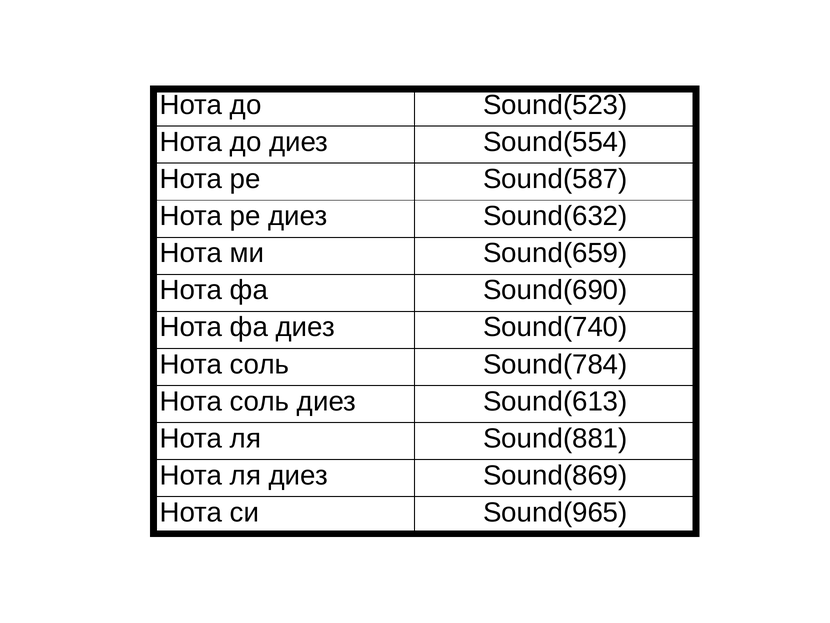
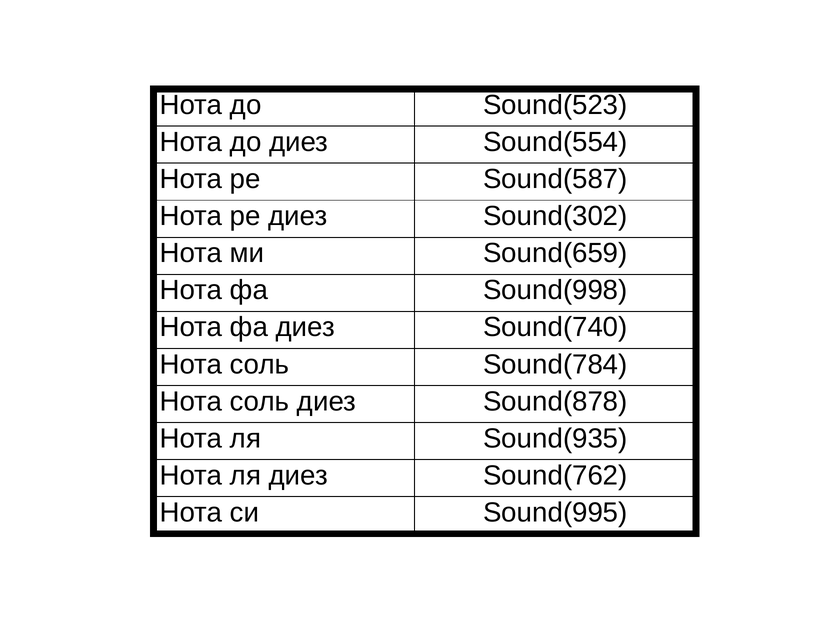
Sound(632: Sound(632 -> Sound(302 (555, 216)
Sound(690: Sound(690 -> Sound(998 (555, 290)
Sound(613: Sound(613 -> Sound(878 (555, 401)
Sound(881: Sound(881 -> Sound(935 (555, 438)
Sound(869: Sound(869 -> Sound(762 (555, 475)
Sound(965: Sound(965 -> Sound(995 (555, 512)
